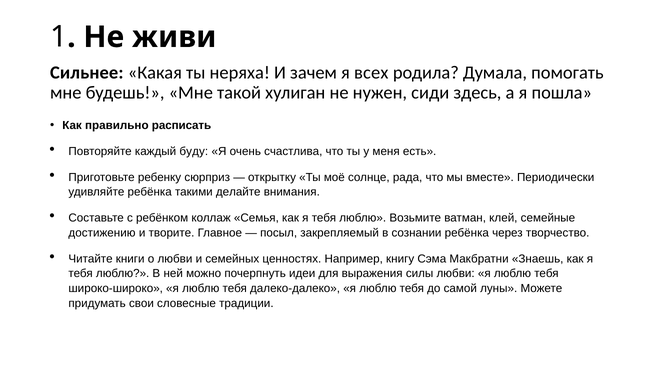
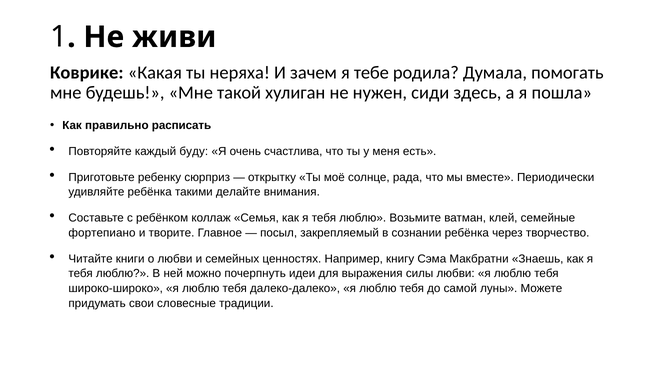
Сильнее: Сильнее -> Коврике (87, 73)
всех: всех -> тебе (371, 73)
достижению: достижению -> фортепиано (102, 233)
